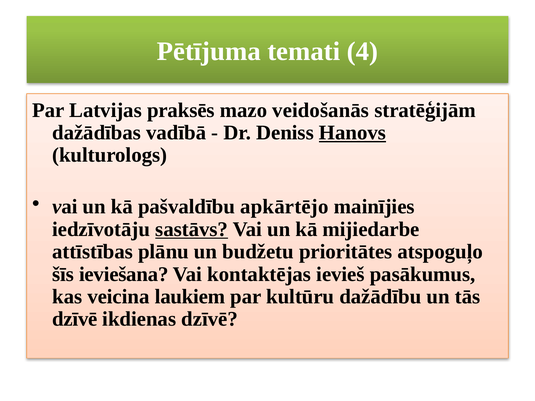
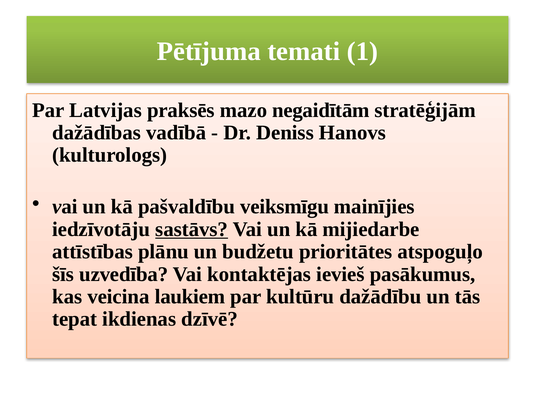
4: 4 -> 1 (362, 51)
veidošanās: veidošanās -> negaidītām (321, 110)
Hanovs underline: present -> none (352, 133)
apkārtējo: apkārtējo -> veiksmīgu (285, 207)
ieviešana: ieviešana -> uzvedība (124, 274)
dzīvē: dzīvē -> tepat (75, 319)
